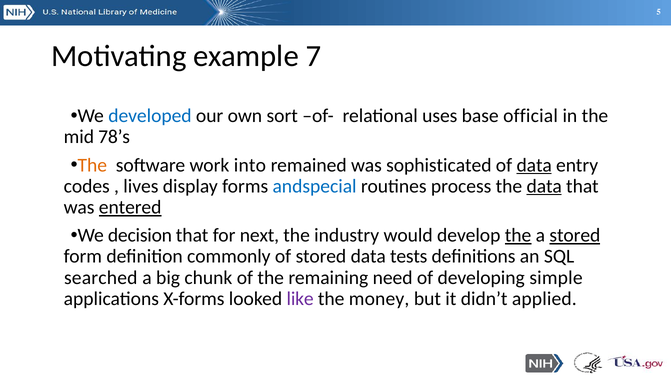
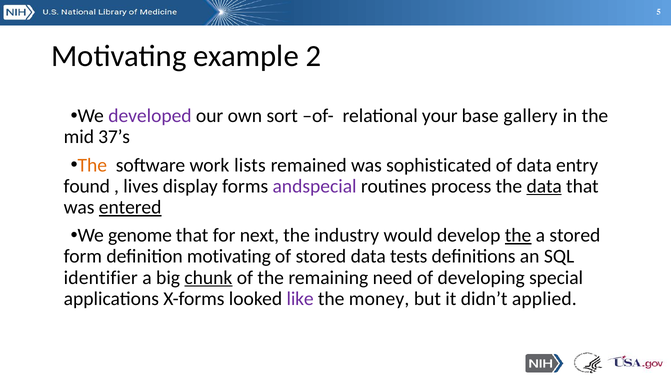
7: 7 -> 2 (314, 56)
developed colour: blue -> purple (150, 116)
uses: uses -> your (440, 116)
official: official -> gallery (531, 116)
78’s: 78’s -> 37’s (114, 137)
into: into -> lists (250, 165)
data underline: present -> none (534, 165)
codes: codes -> found (87, 186)
andspecial colour: blue -> purple (315, 186)
decision: decision -> genome (140, 236)
stored underline: present -> none (575, 236)
definition commonly: commonly -> motivating (229, 257)
searched: searched -> identifier (101, 278)
chunk underline: none -> present (208, 278)
simple: simple -> special (556, 278)
